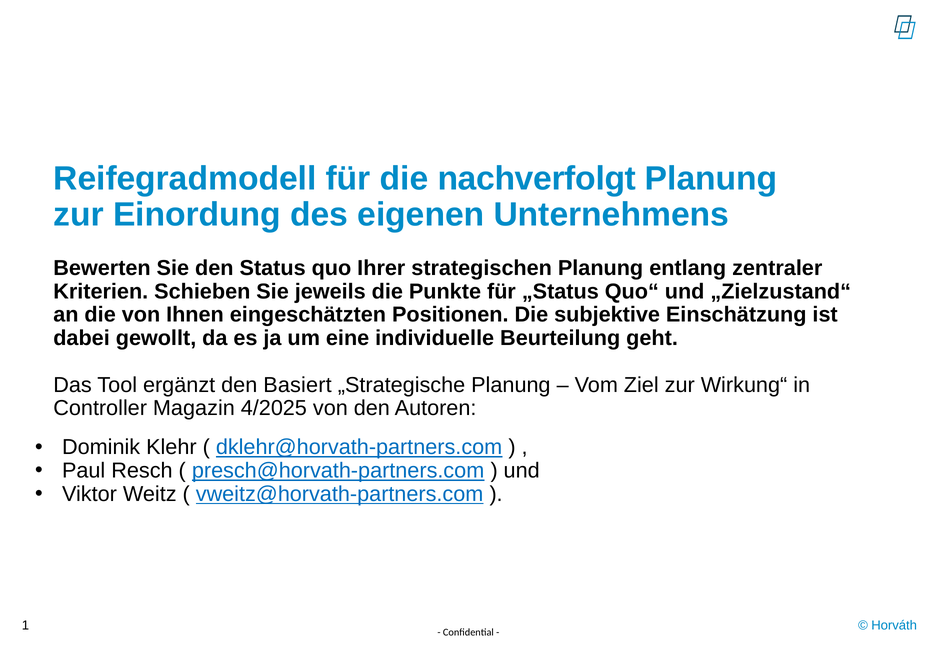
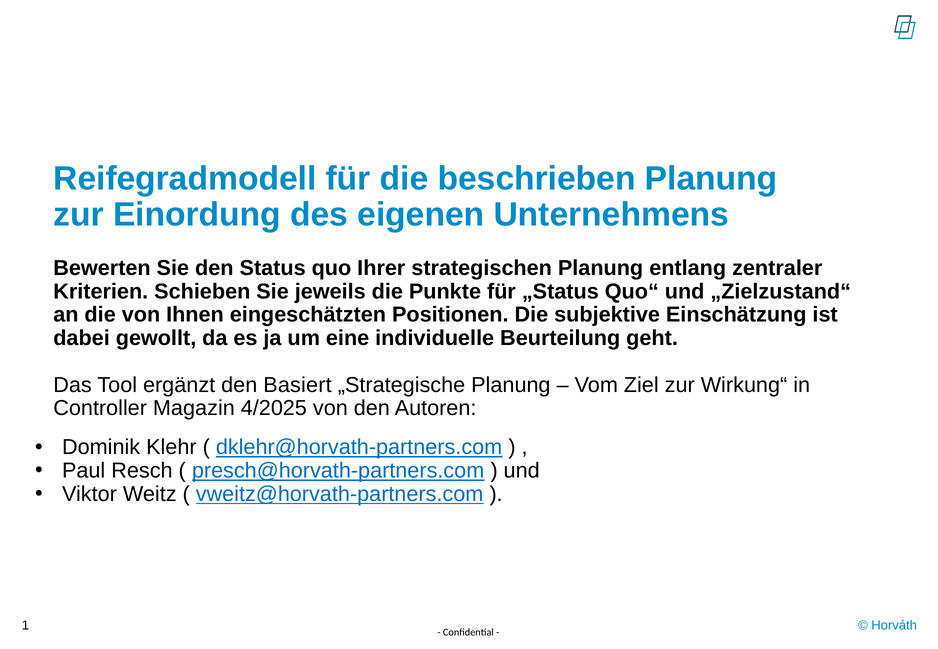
nachverfolgt: nachverfolgt -> beschrieben (537, 179)
